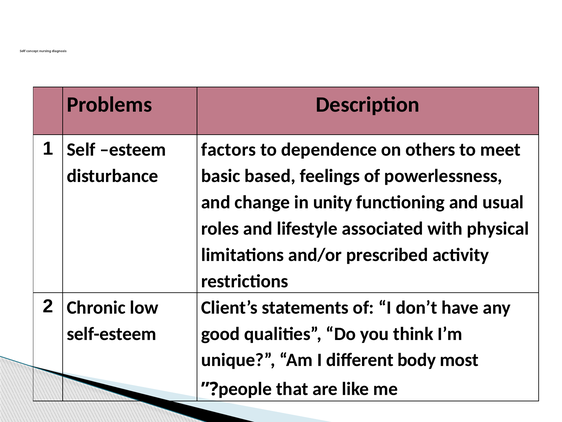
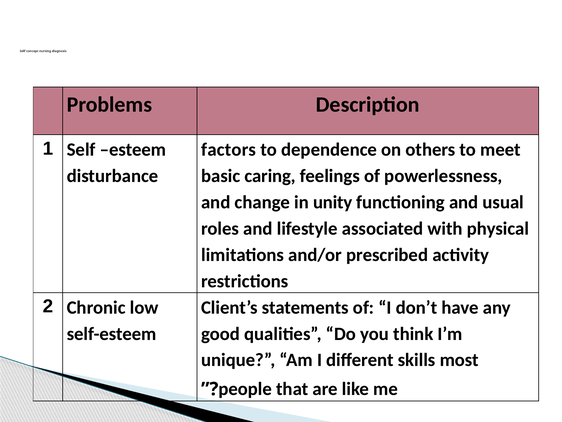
based: based -> caring (270, 176)
body: body -> skills (417, 360)
